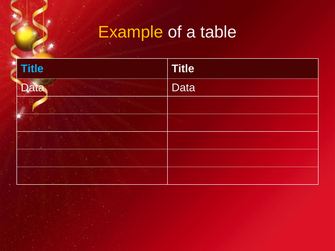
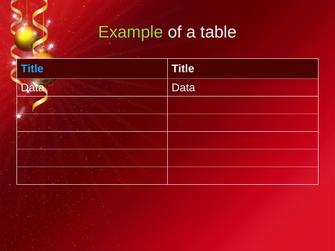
Example colour: yellow -> light green (131, 32)
